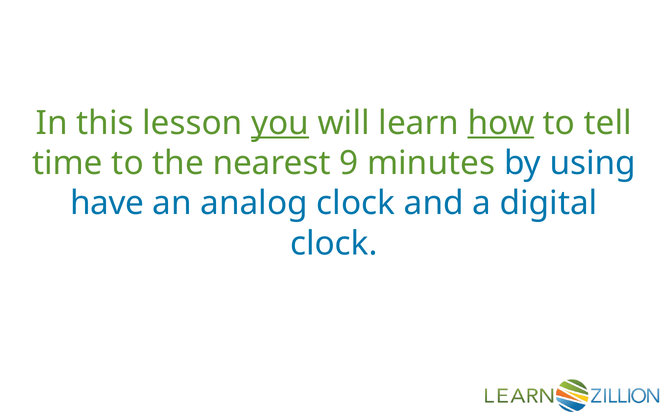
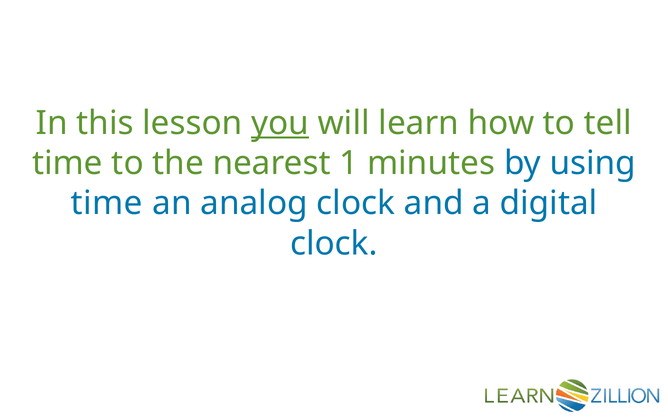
how underline: present -> none (501, 123)
9: 9 -> 1 (349, 163)
have: have -> time (107, 203)
